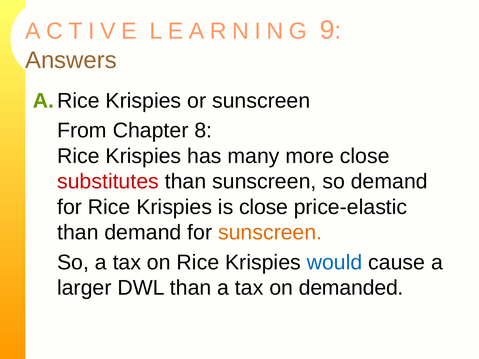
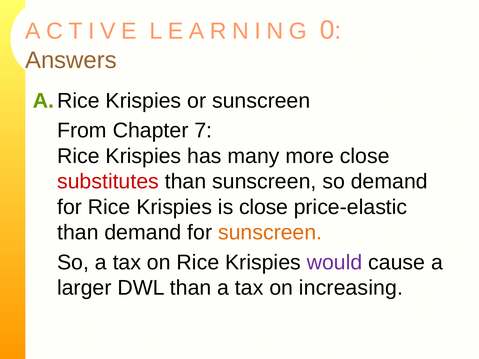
9: 9 -> 0 (327, 30)
8: 8 -> 7 (203, 131)
would colour: blue -> purple (335, 263)
demanded: demanded -> increasing (351, 288)
